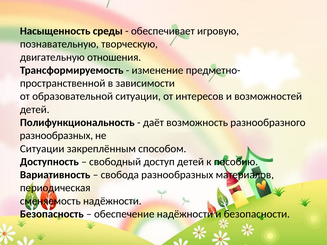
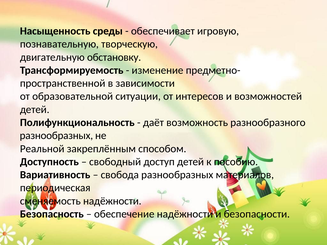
отношения: отношения -> обстановку (114, 57)
Ситуации: Ситуации -> Реальной (42, 149)
